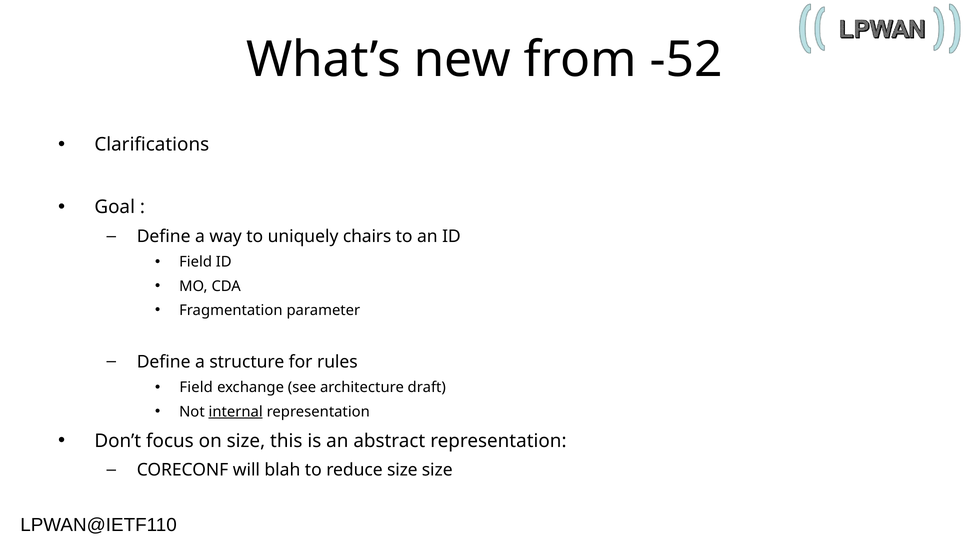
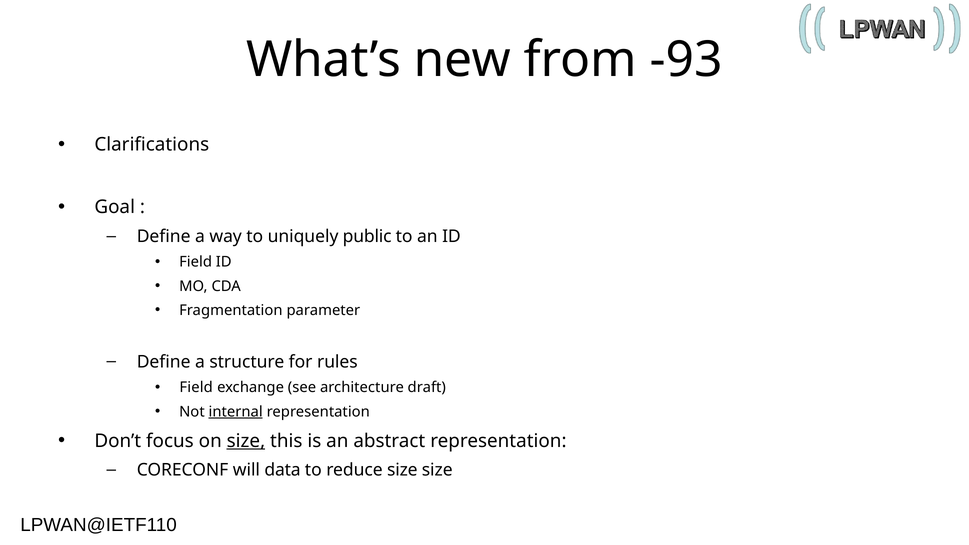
-52: -52 -> -93 (686, 60)
chairs: chairs -> public (367, 236)
size underline: none -> present (246, 441)
blah: blah -> data (283, 470)
